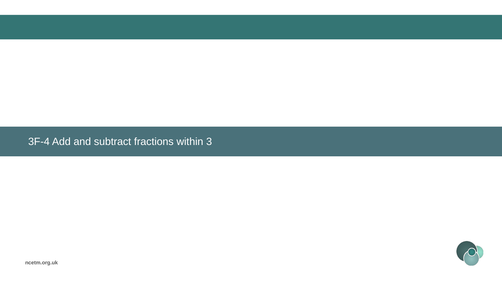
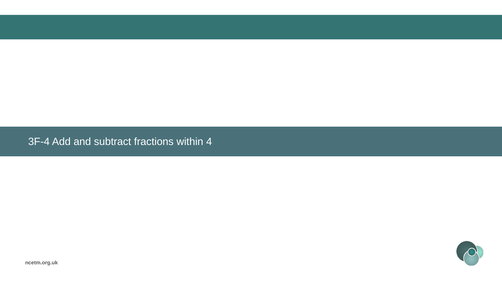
3: 3 -> 4 (209, 141)
